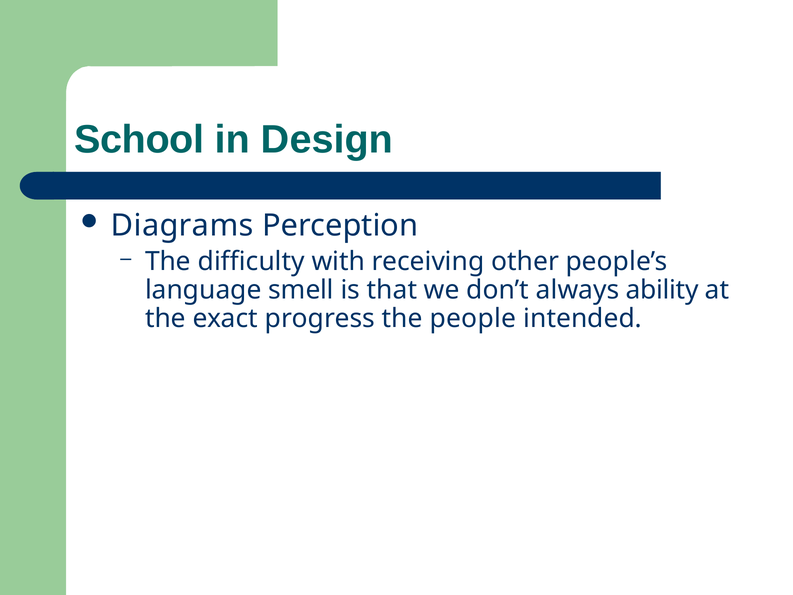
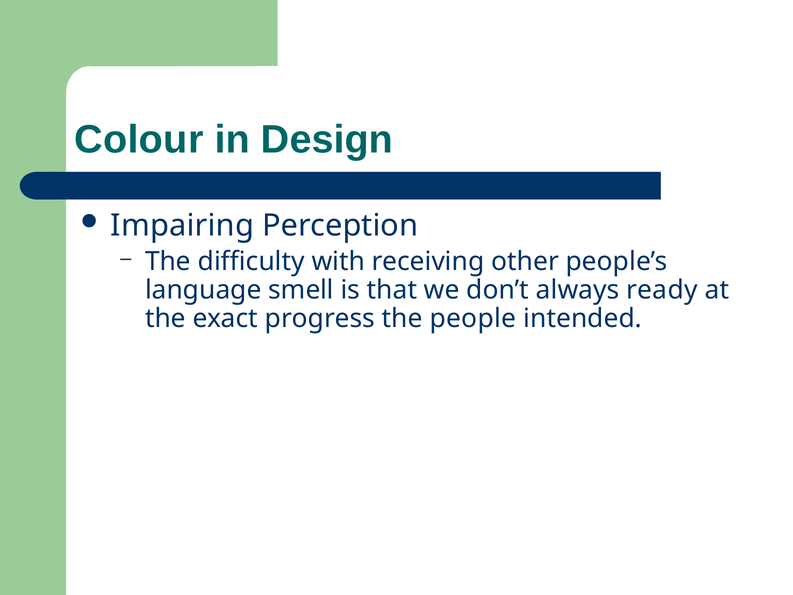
School: School -> Colour (139, 140)
Diagrams: Diagrams -> Impairing (182, 225)
ability: ability -> ready (662, 290)
